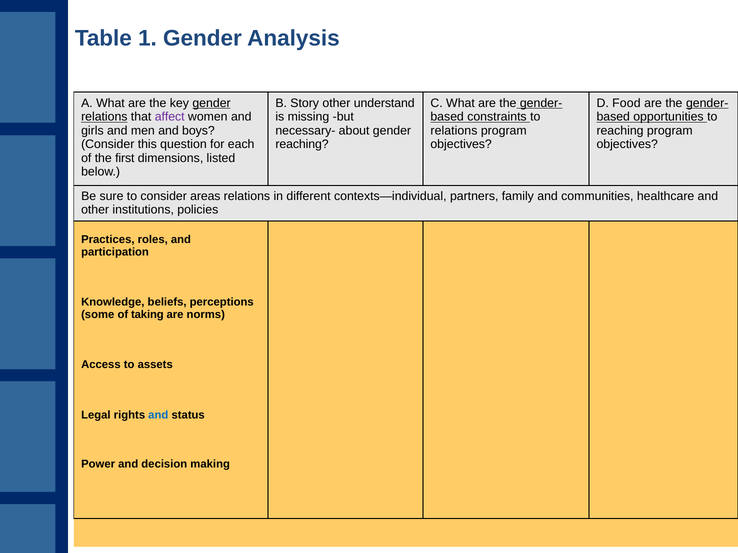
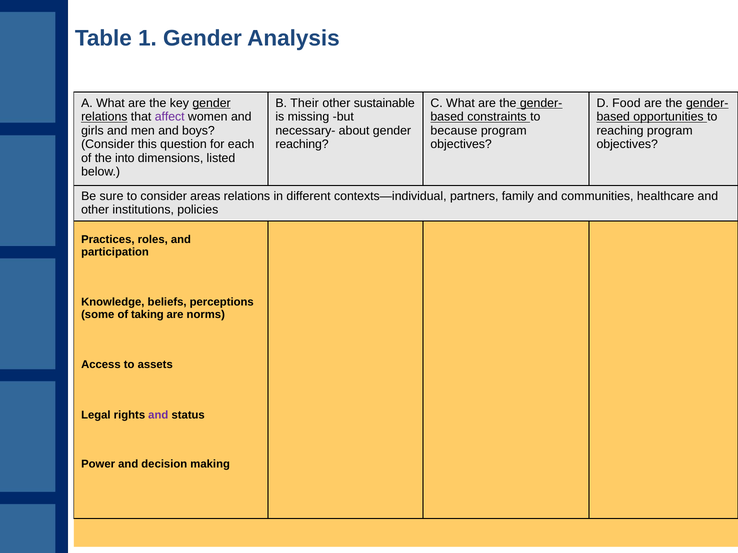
Story: Story -> Their (305, 103)
understand: understand -> sustainable (384, 103)
relations: relations -> because (454, 131)
first: first -> into (125, 158)
and colour: blue -> purple (158, 415)
